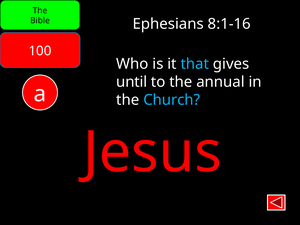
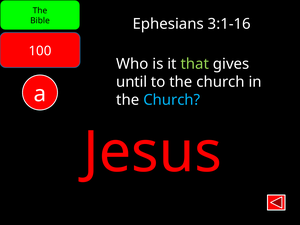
8:1-16: 8:1-16 -> 3:1-16 (229, 24)
that colour: light blue -> light green (195, 64)
to the annual: annual -> church (221, 82)
